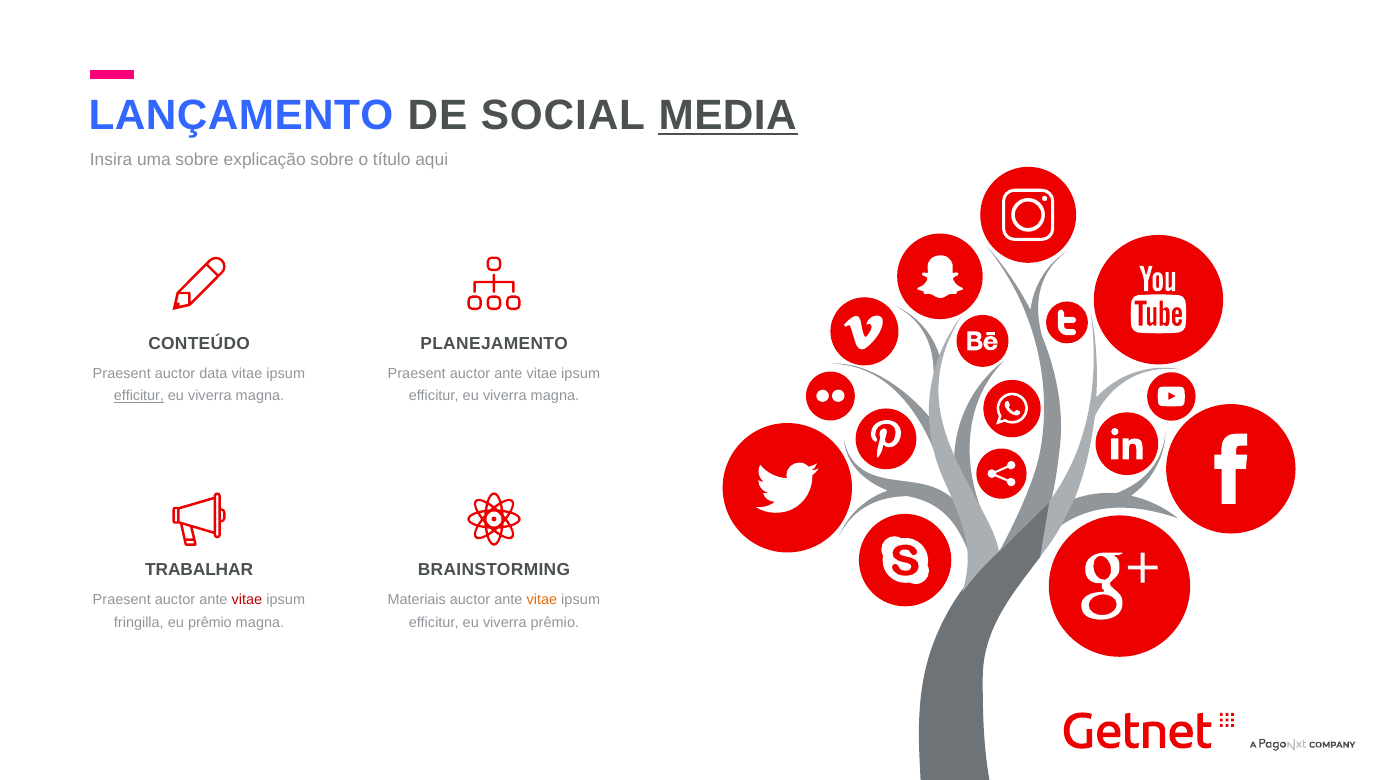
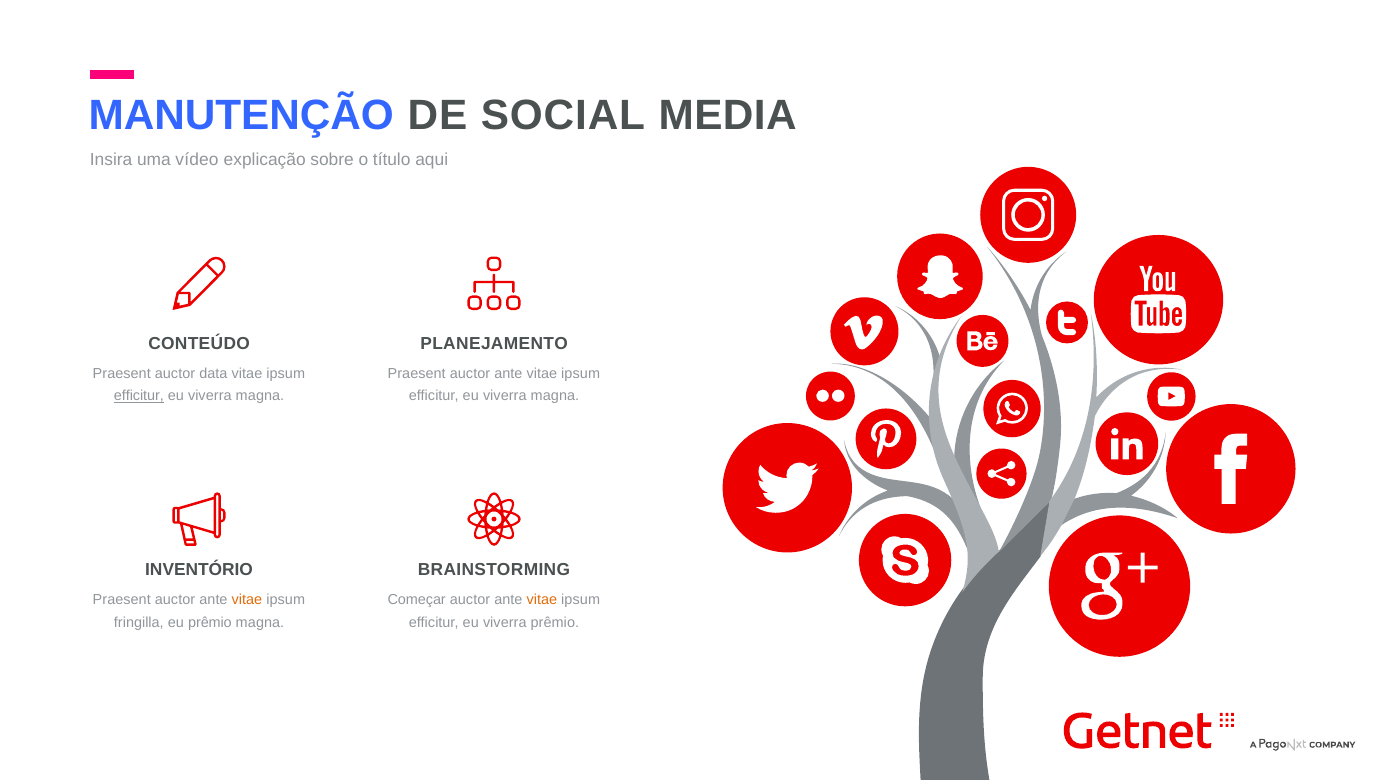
LANÇAMENTO: LANÇAMENTO -> MANUTENÇÃO (241, 116)
MEDIA underline: present -> none (728, 116)
uma sobre: sobre -> vídeo (197, 159)
TRABALHAR: TRABALHAR -> INVENTÓRIO (199, 570)
vitae colour: red -> orange (247, 599)
Materiais: Materiais -> Começar (417, 599)
